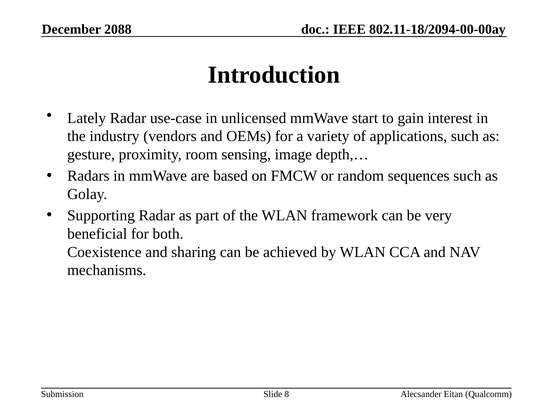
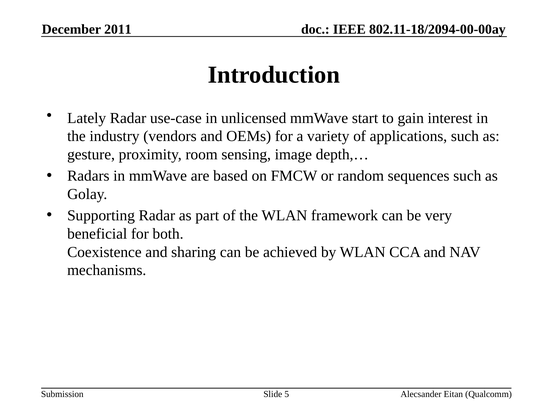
2088: 2088 -> 2011 (118, 29)
8: 8 -> 5 (287, 394)
